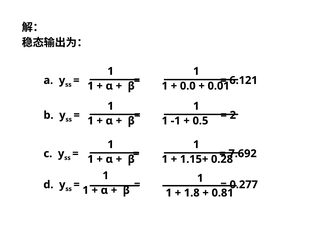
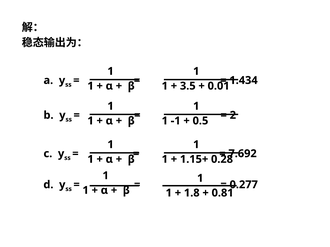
6.121: 6.121 -> 1.434 (244, 80)
0.0: 0.0 -> 3.5 (188, 86)
